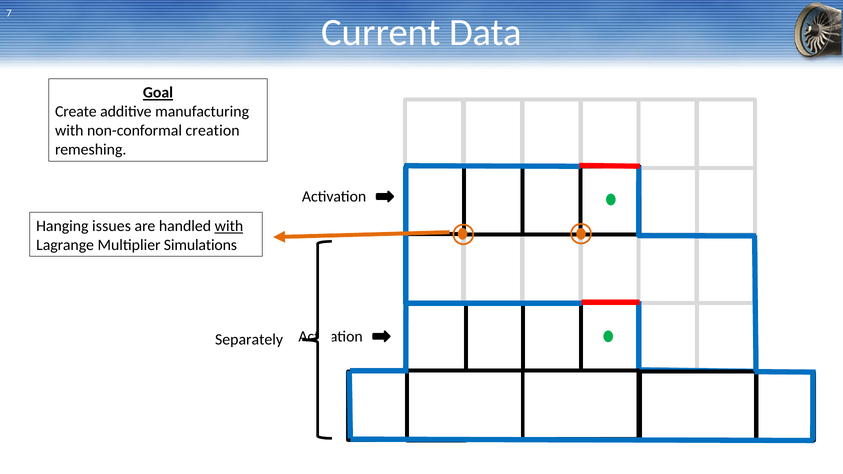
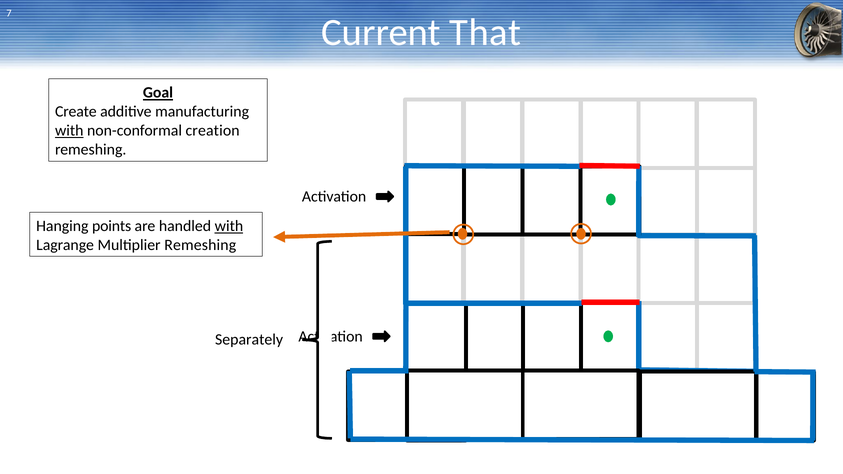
Data: Data -> That (485, 32)
with underline: none -> present (69, 131)
issues: issues -> points (112, 226)
Multiplier Simulations: Simulations -> Remeshing (200, 245)
